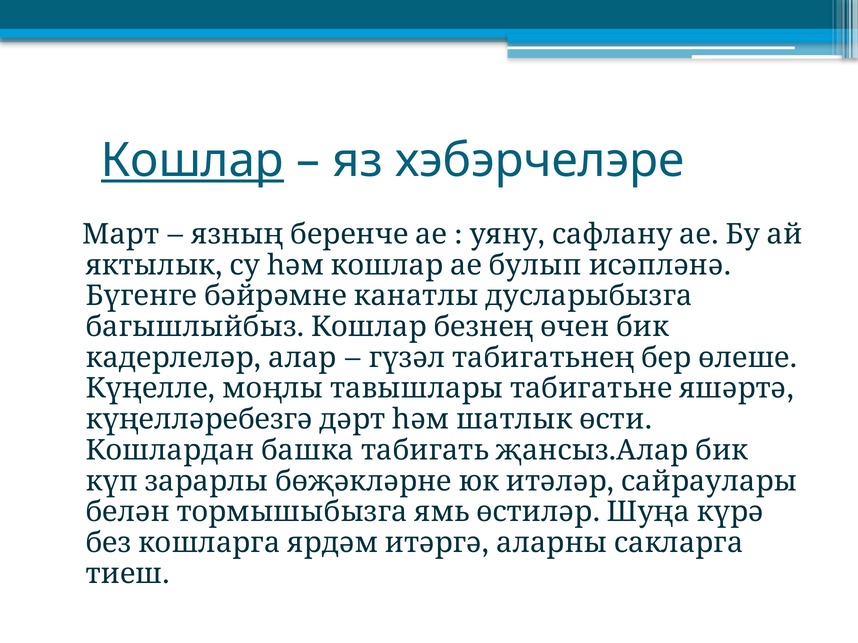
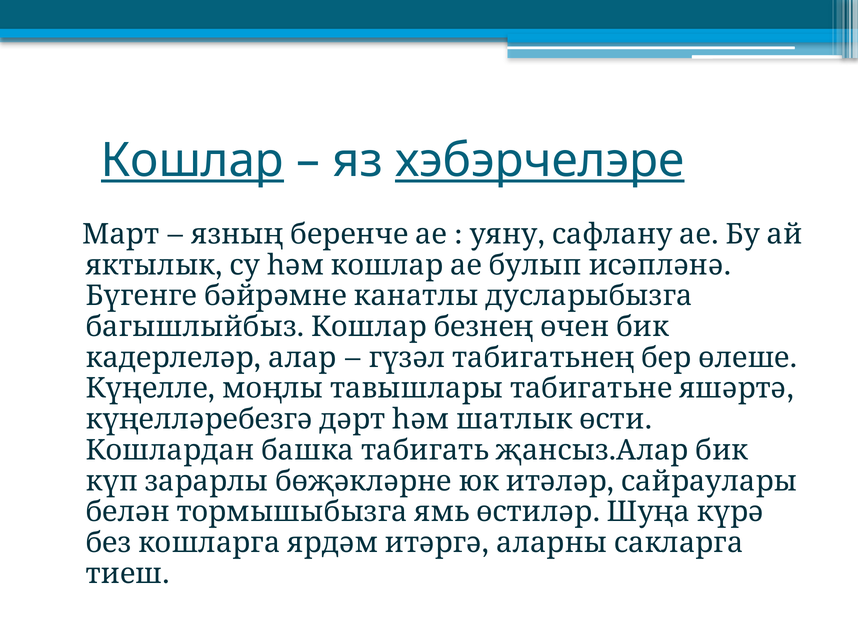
хэбэрчелэре underline: none -> present (540, 161)
